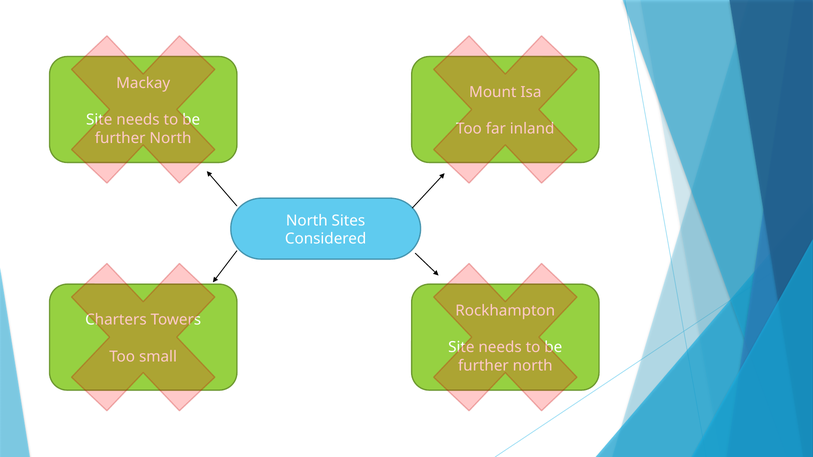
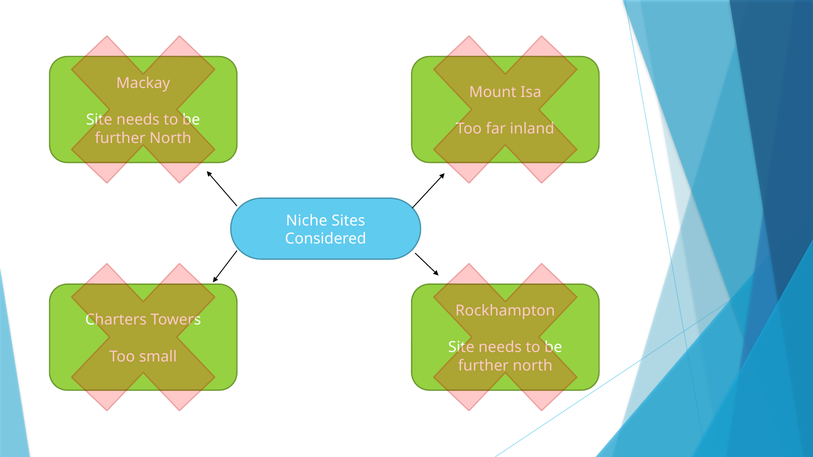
North: North -> Niche (307, 221)
